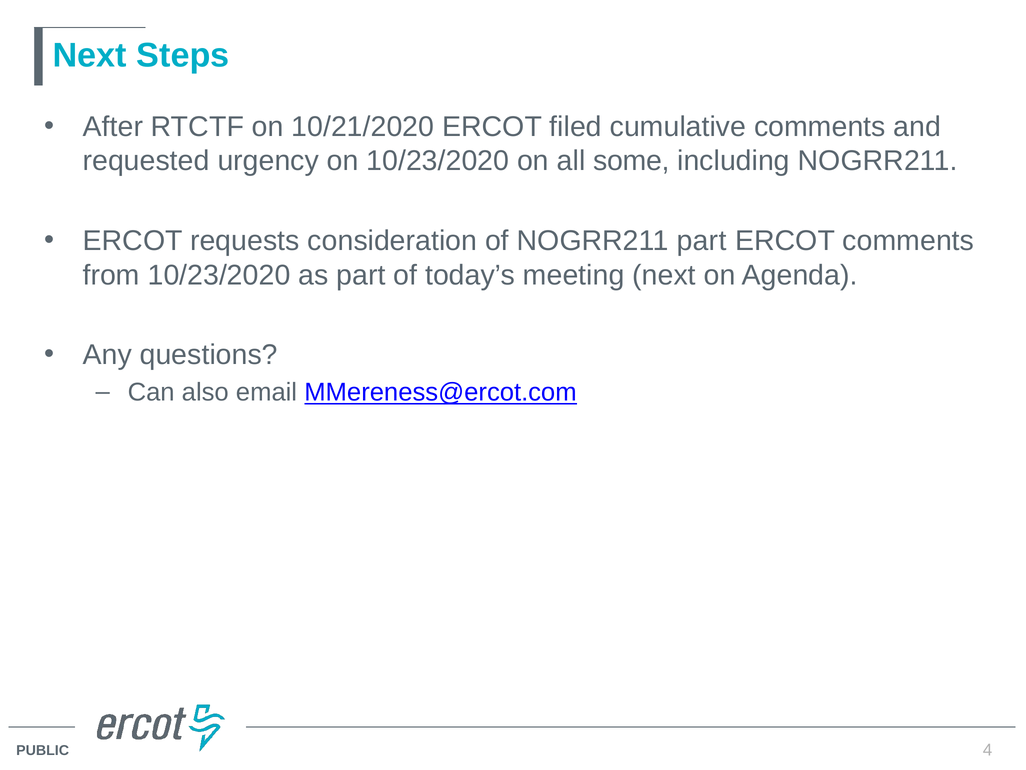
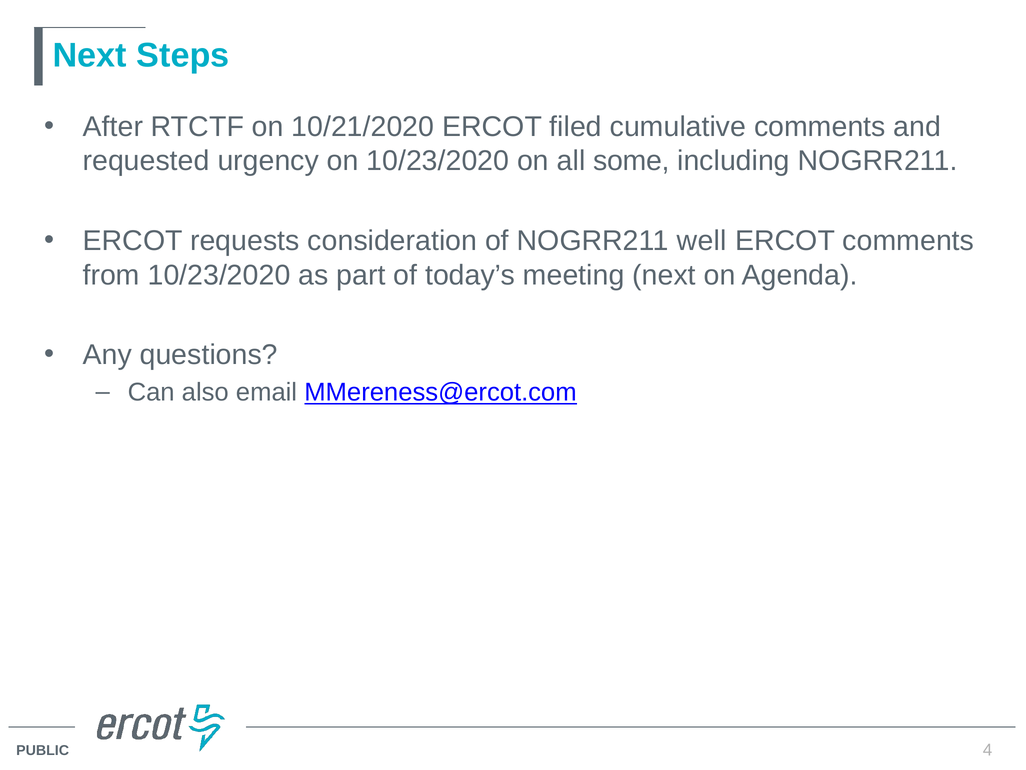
NOGRR211 part: part -> well (702, 241)
